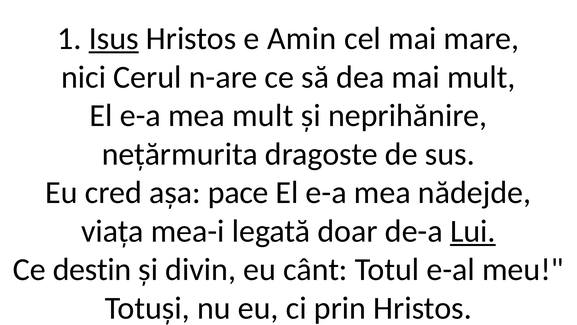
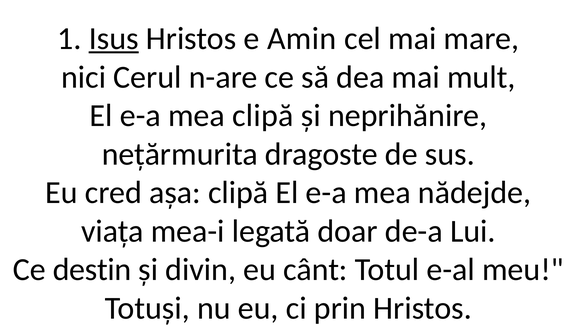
mea mult: mult -> clipă (263, 115)
așa pace: pace -> clipă (238, 192)
Lui underline: present -> none (473, 231)
